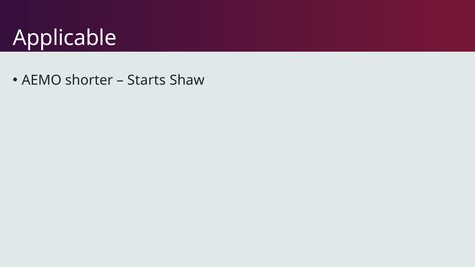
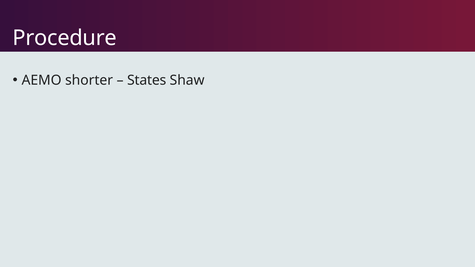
Applicable: Applicable -> Procedure (65, 38)
Starts: Starts -> States (147, 80)
